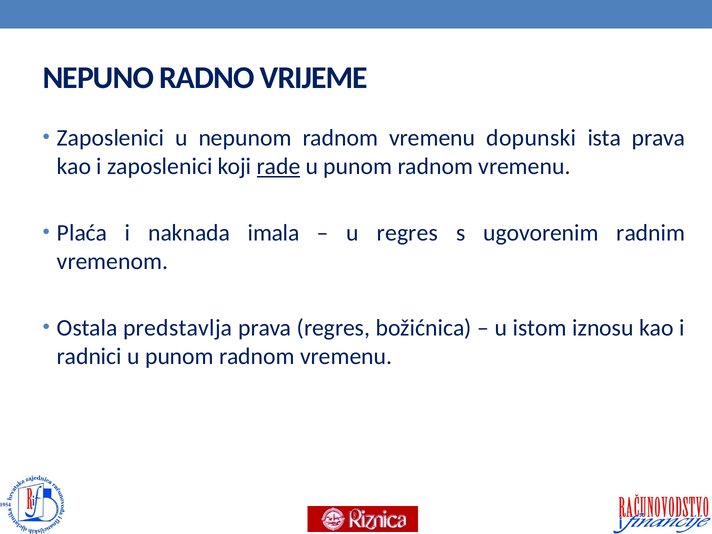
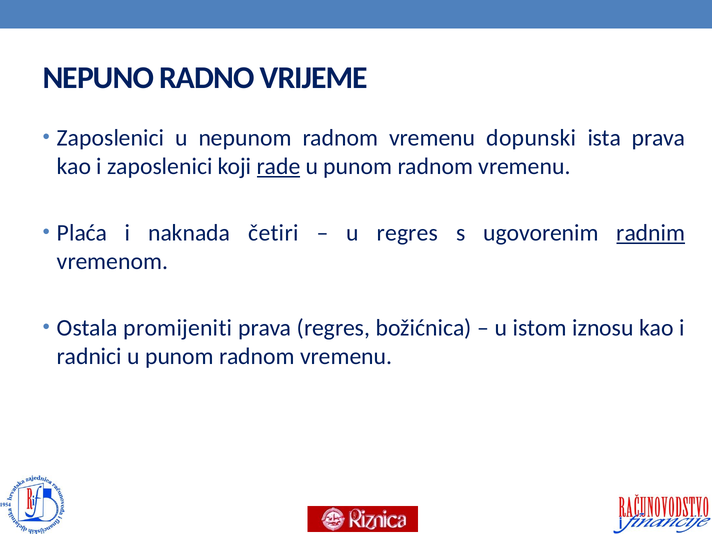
imala: imala -> četiri (273, 233)
radnim underline: none -> present (651, 233)
predstavlja: predstavlja -> promijeniti (178, 328)
